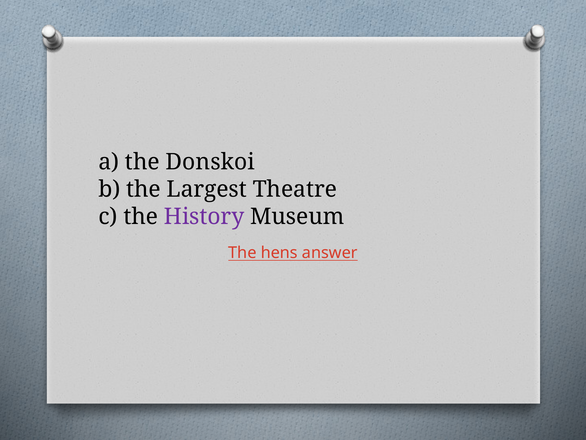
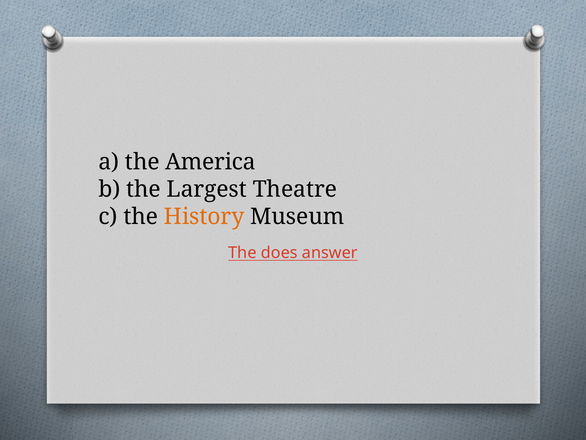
Donskoi: Donskoi -> America (210, 162)
History colour: purple -> orange (204, 216)
hens: hens -> does (279, 253)
